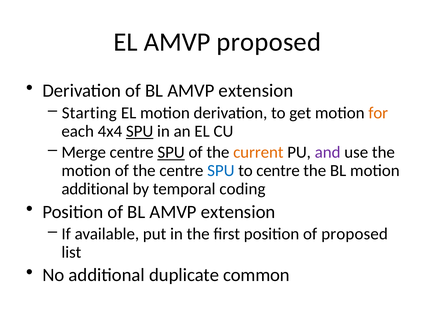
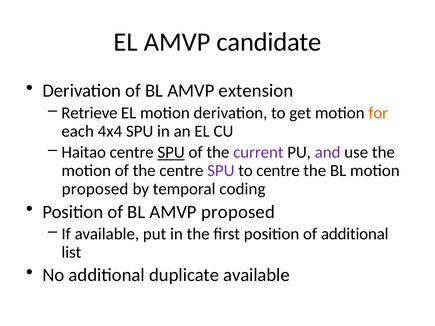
AMVP proposed: proposed -> candidate (269, 42)
Starting: Starting -> Retrieve (89, 113)
SPU underline: present -> none (140, 131)
Merge: Merge -> Haitao (84, 153)
current colour: orange -> purple (258, 153)
SPU colour: blue -> purple (221, 171)
additional: additional -> proposed (95, 189)
extension: extension -> proposed (238, 212)
of proposed: proposed -> additional (355, 234)
duplicate common: common -> available (256, 275)
